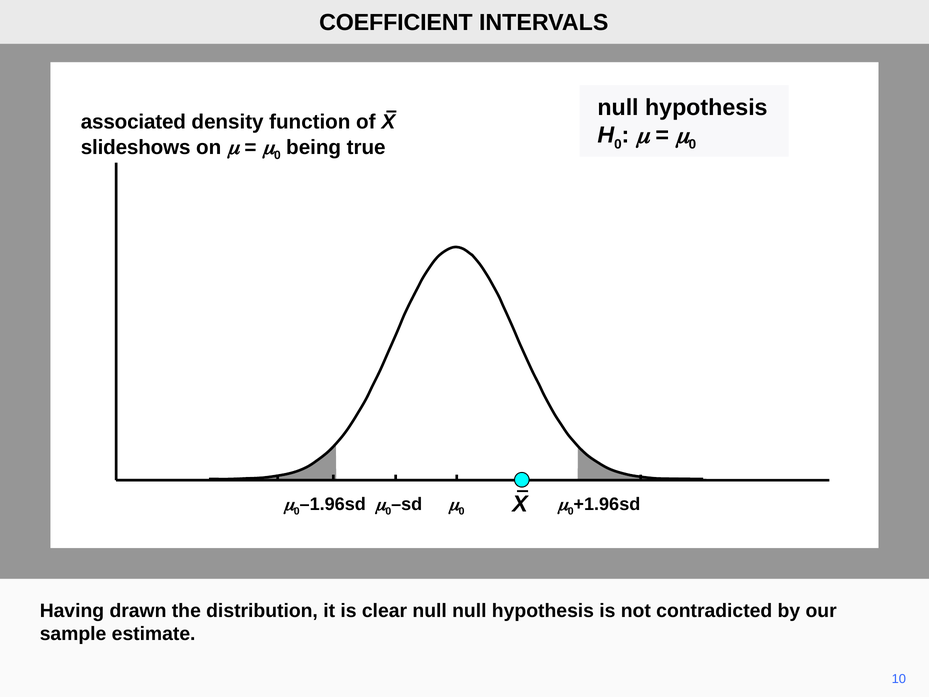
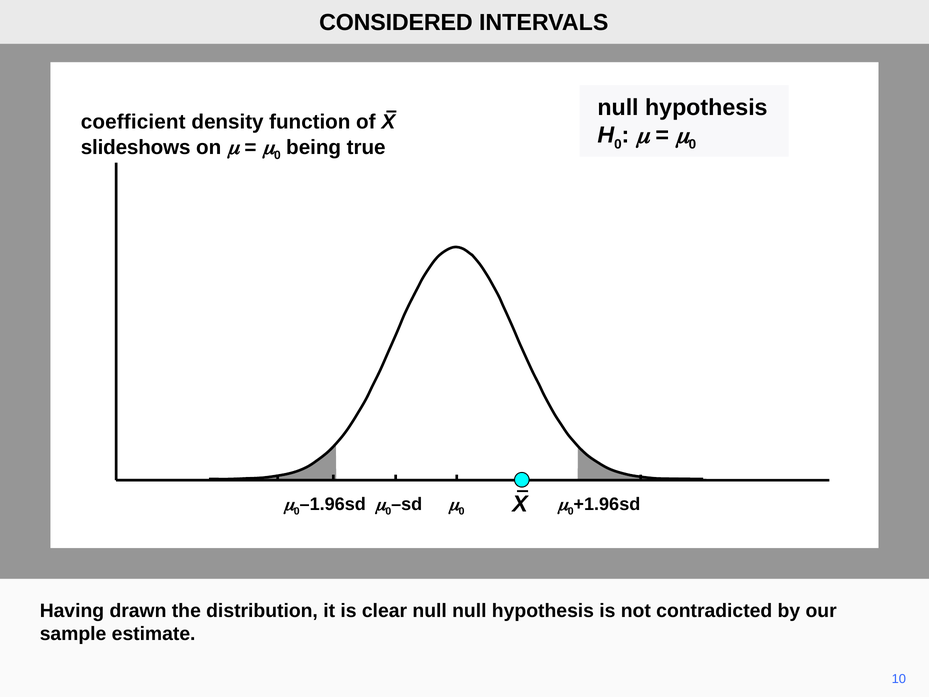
COEFFICIENT: COEFFICIENT -> CONSIDERED (396, 23)
associated: associated -> coefficient (133, 122)
